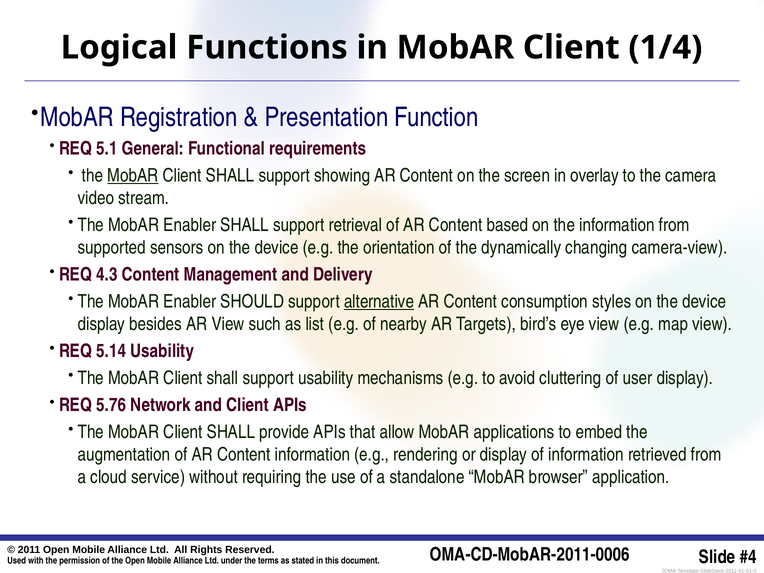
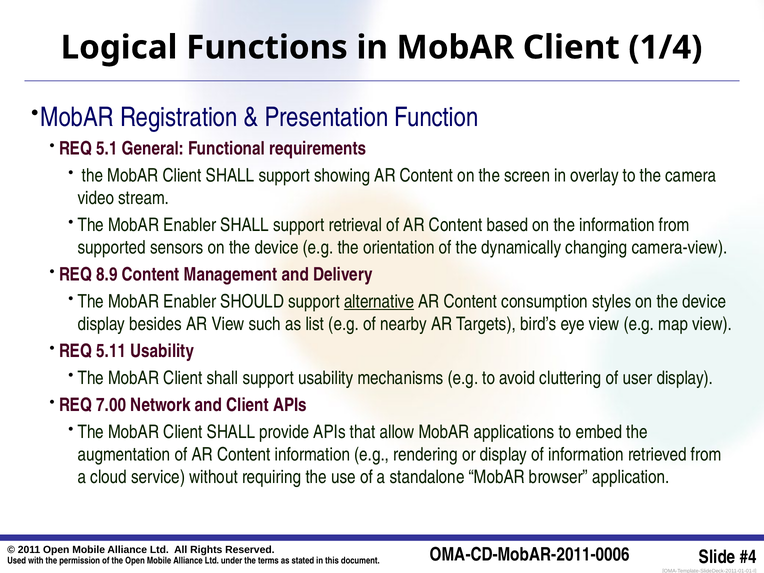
MobAR underline: present -> none (133, 176)
4.3: 4.3 -> 8.9 (107, 274)
5.14: 5.14 -> 5.11 (111, 351)
5.76: 5.76 -> 7.00 (111, 405)
